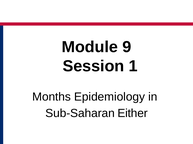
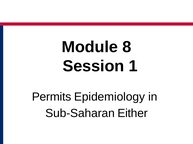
9: 9 -> 8 (127, 47)
Months: Months -> Permits (52, 97)
